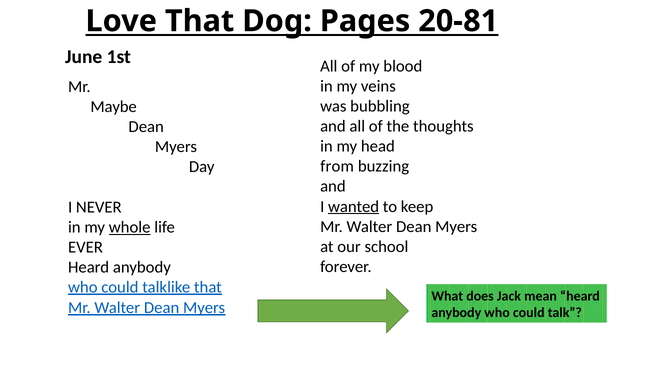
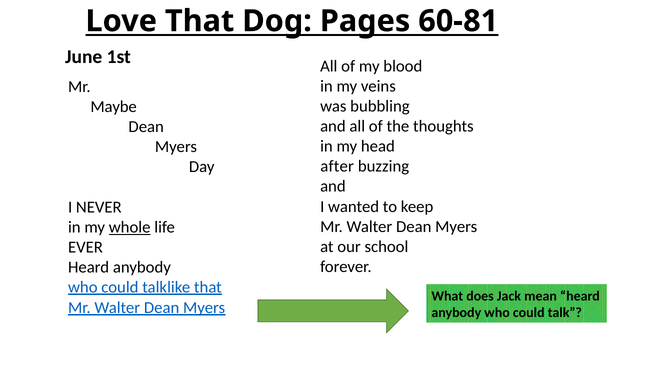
20-81: 20-81 -> 60-81 (458, 21)
from: from -> after (337, 167)
wanted underline: present -> none (354, 207)
